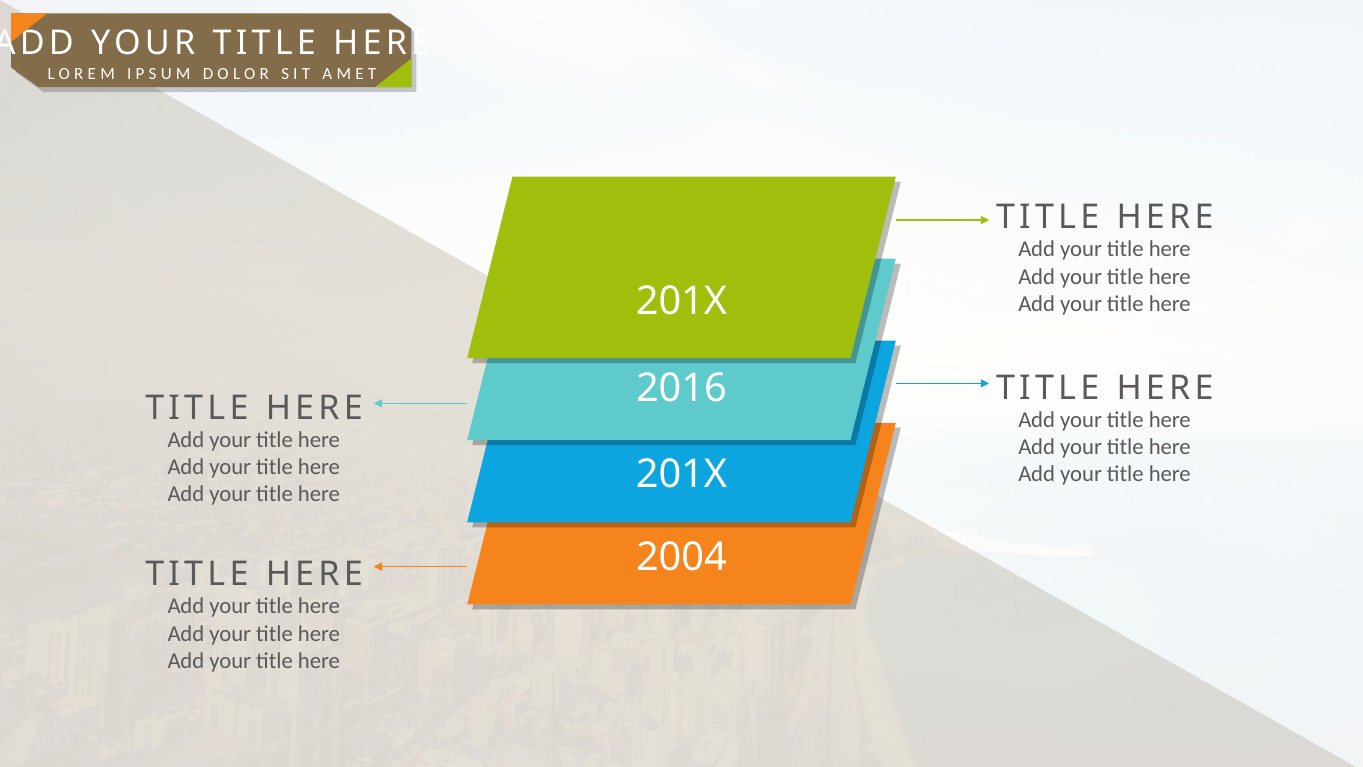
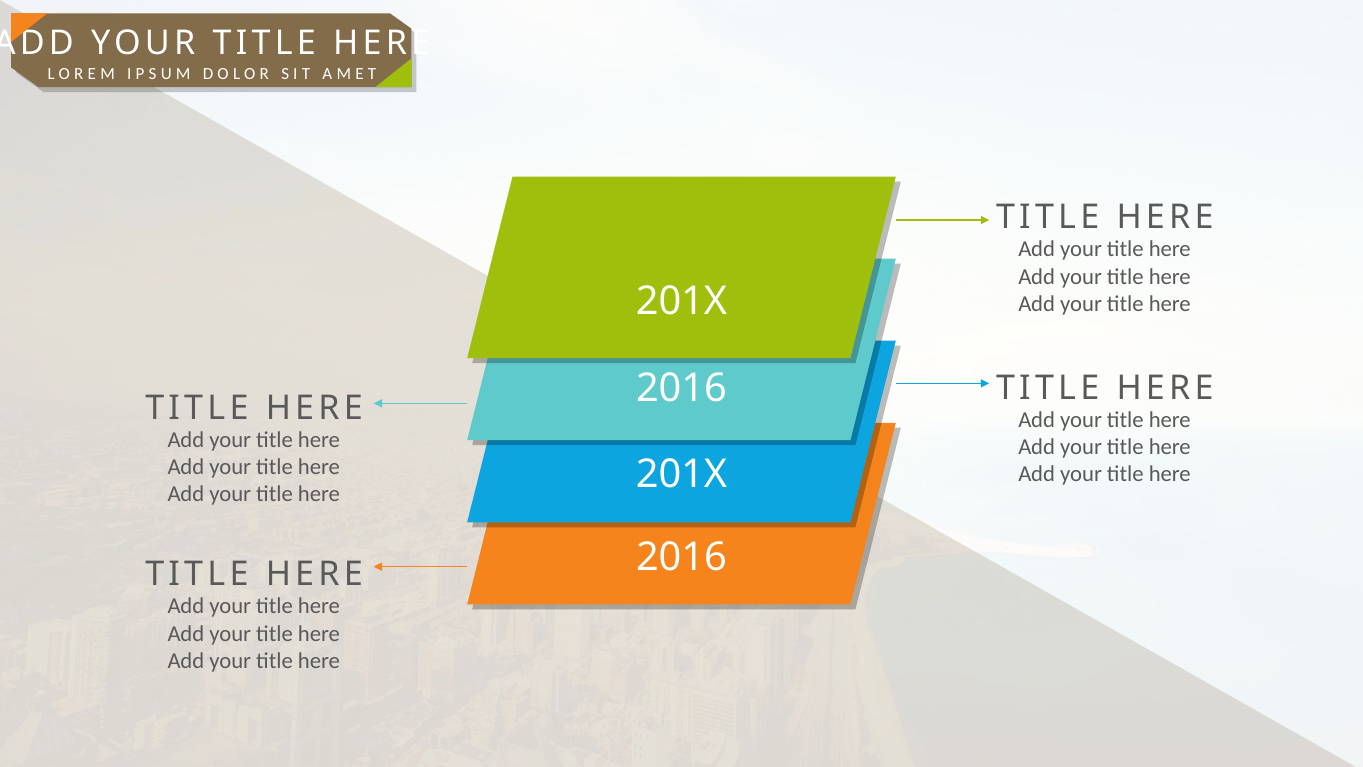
2004: 2004 -> 2016 (681, 557)
